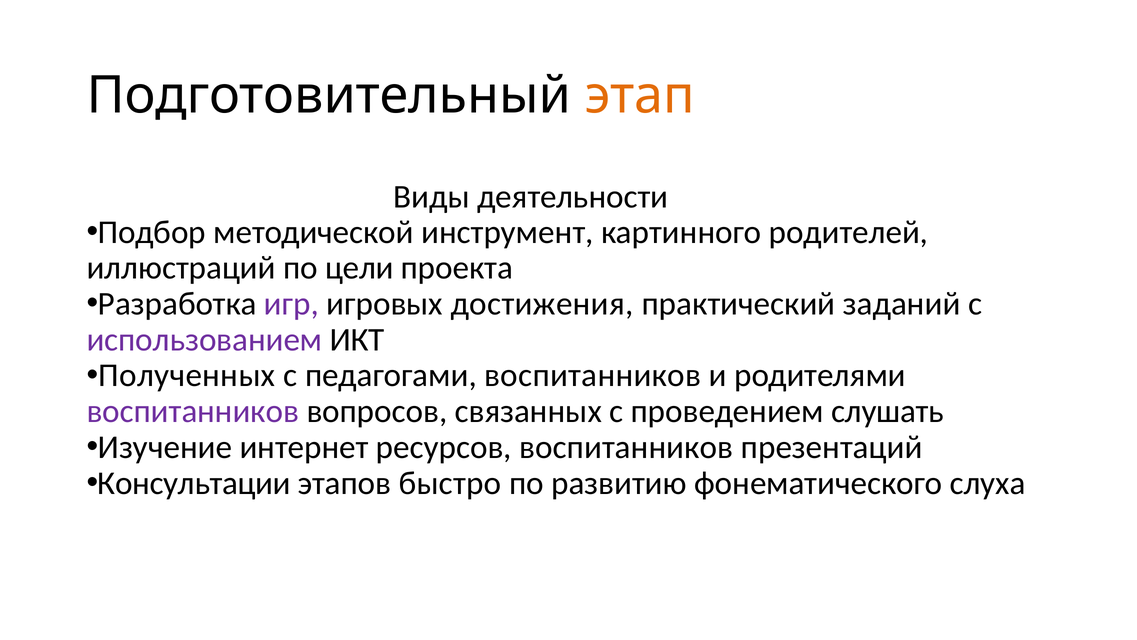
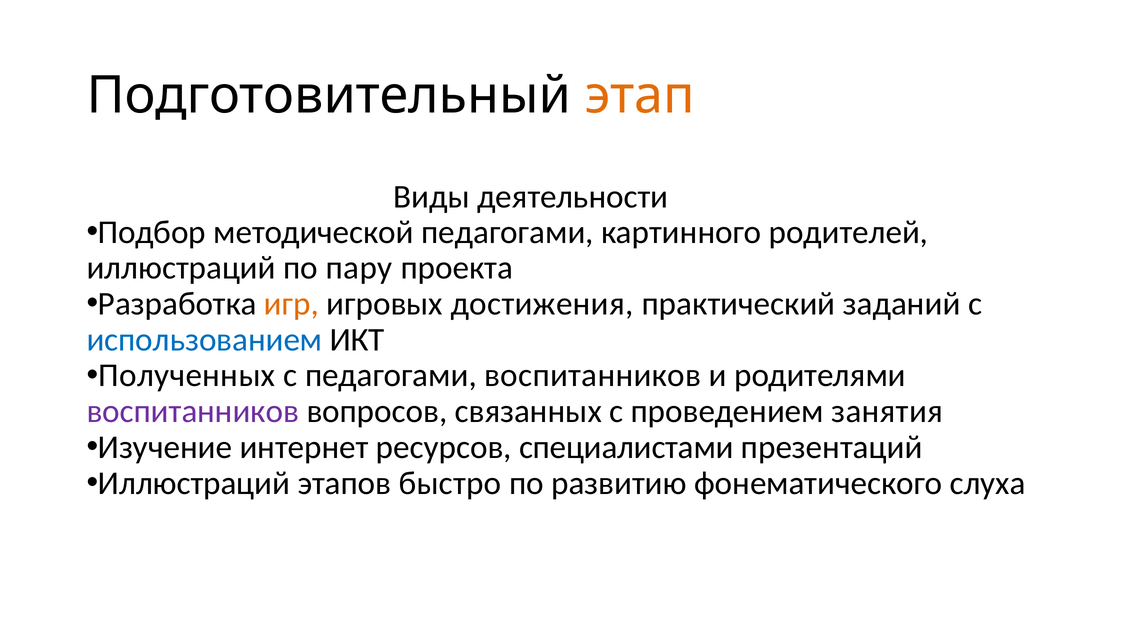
методической инструмент: инструмент -> педагогами (507, 232)
цели: цели -> пару (359, 268)
игр colour: purple -> orange (291, 304)
использованием colour: purple -> blue (204, 339)
слушать: слушать -> занятия (887, 411)
ресурсов воспитанников: воспитанников -> специалистами (626, 447)
Консультации: Консультации -> Иллюстраций (194, 483)
